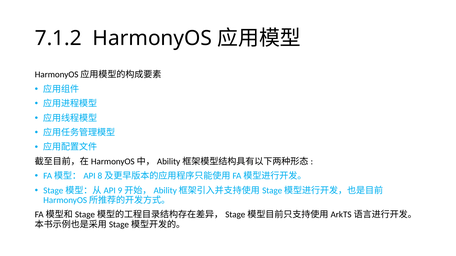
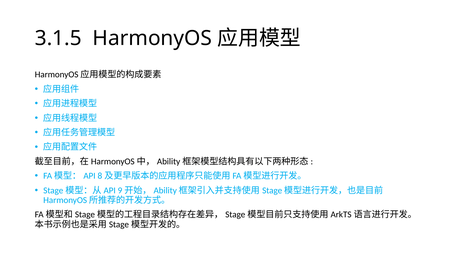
7.1.2: 7.1.2 -> 3.1.5 (58, 38)
